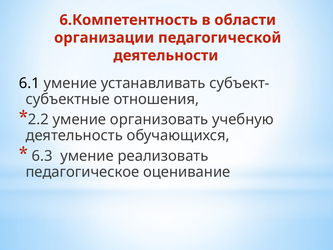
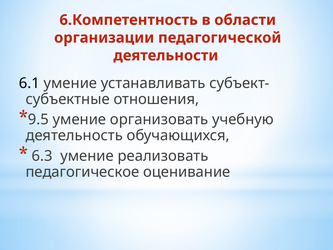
2.2: 2.2 -> 9.5 (38, 119)
